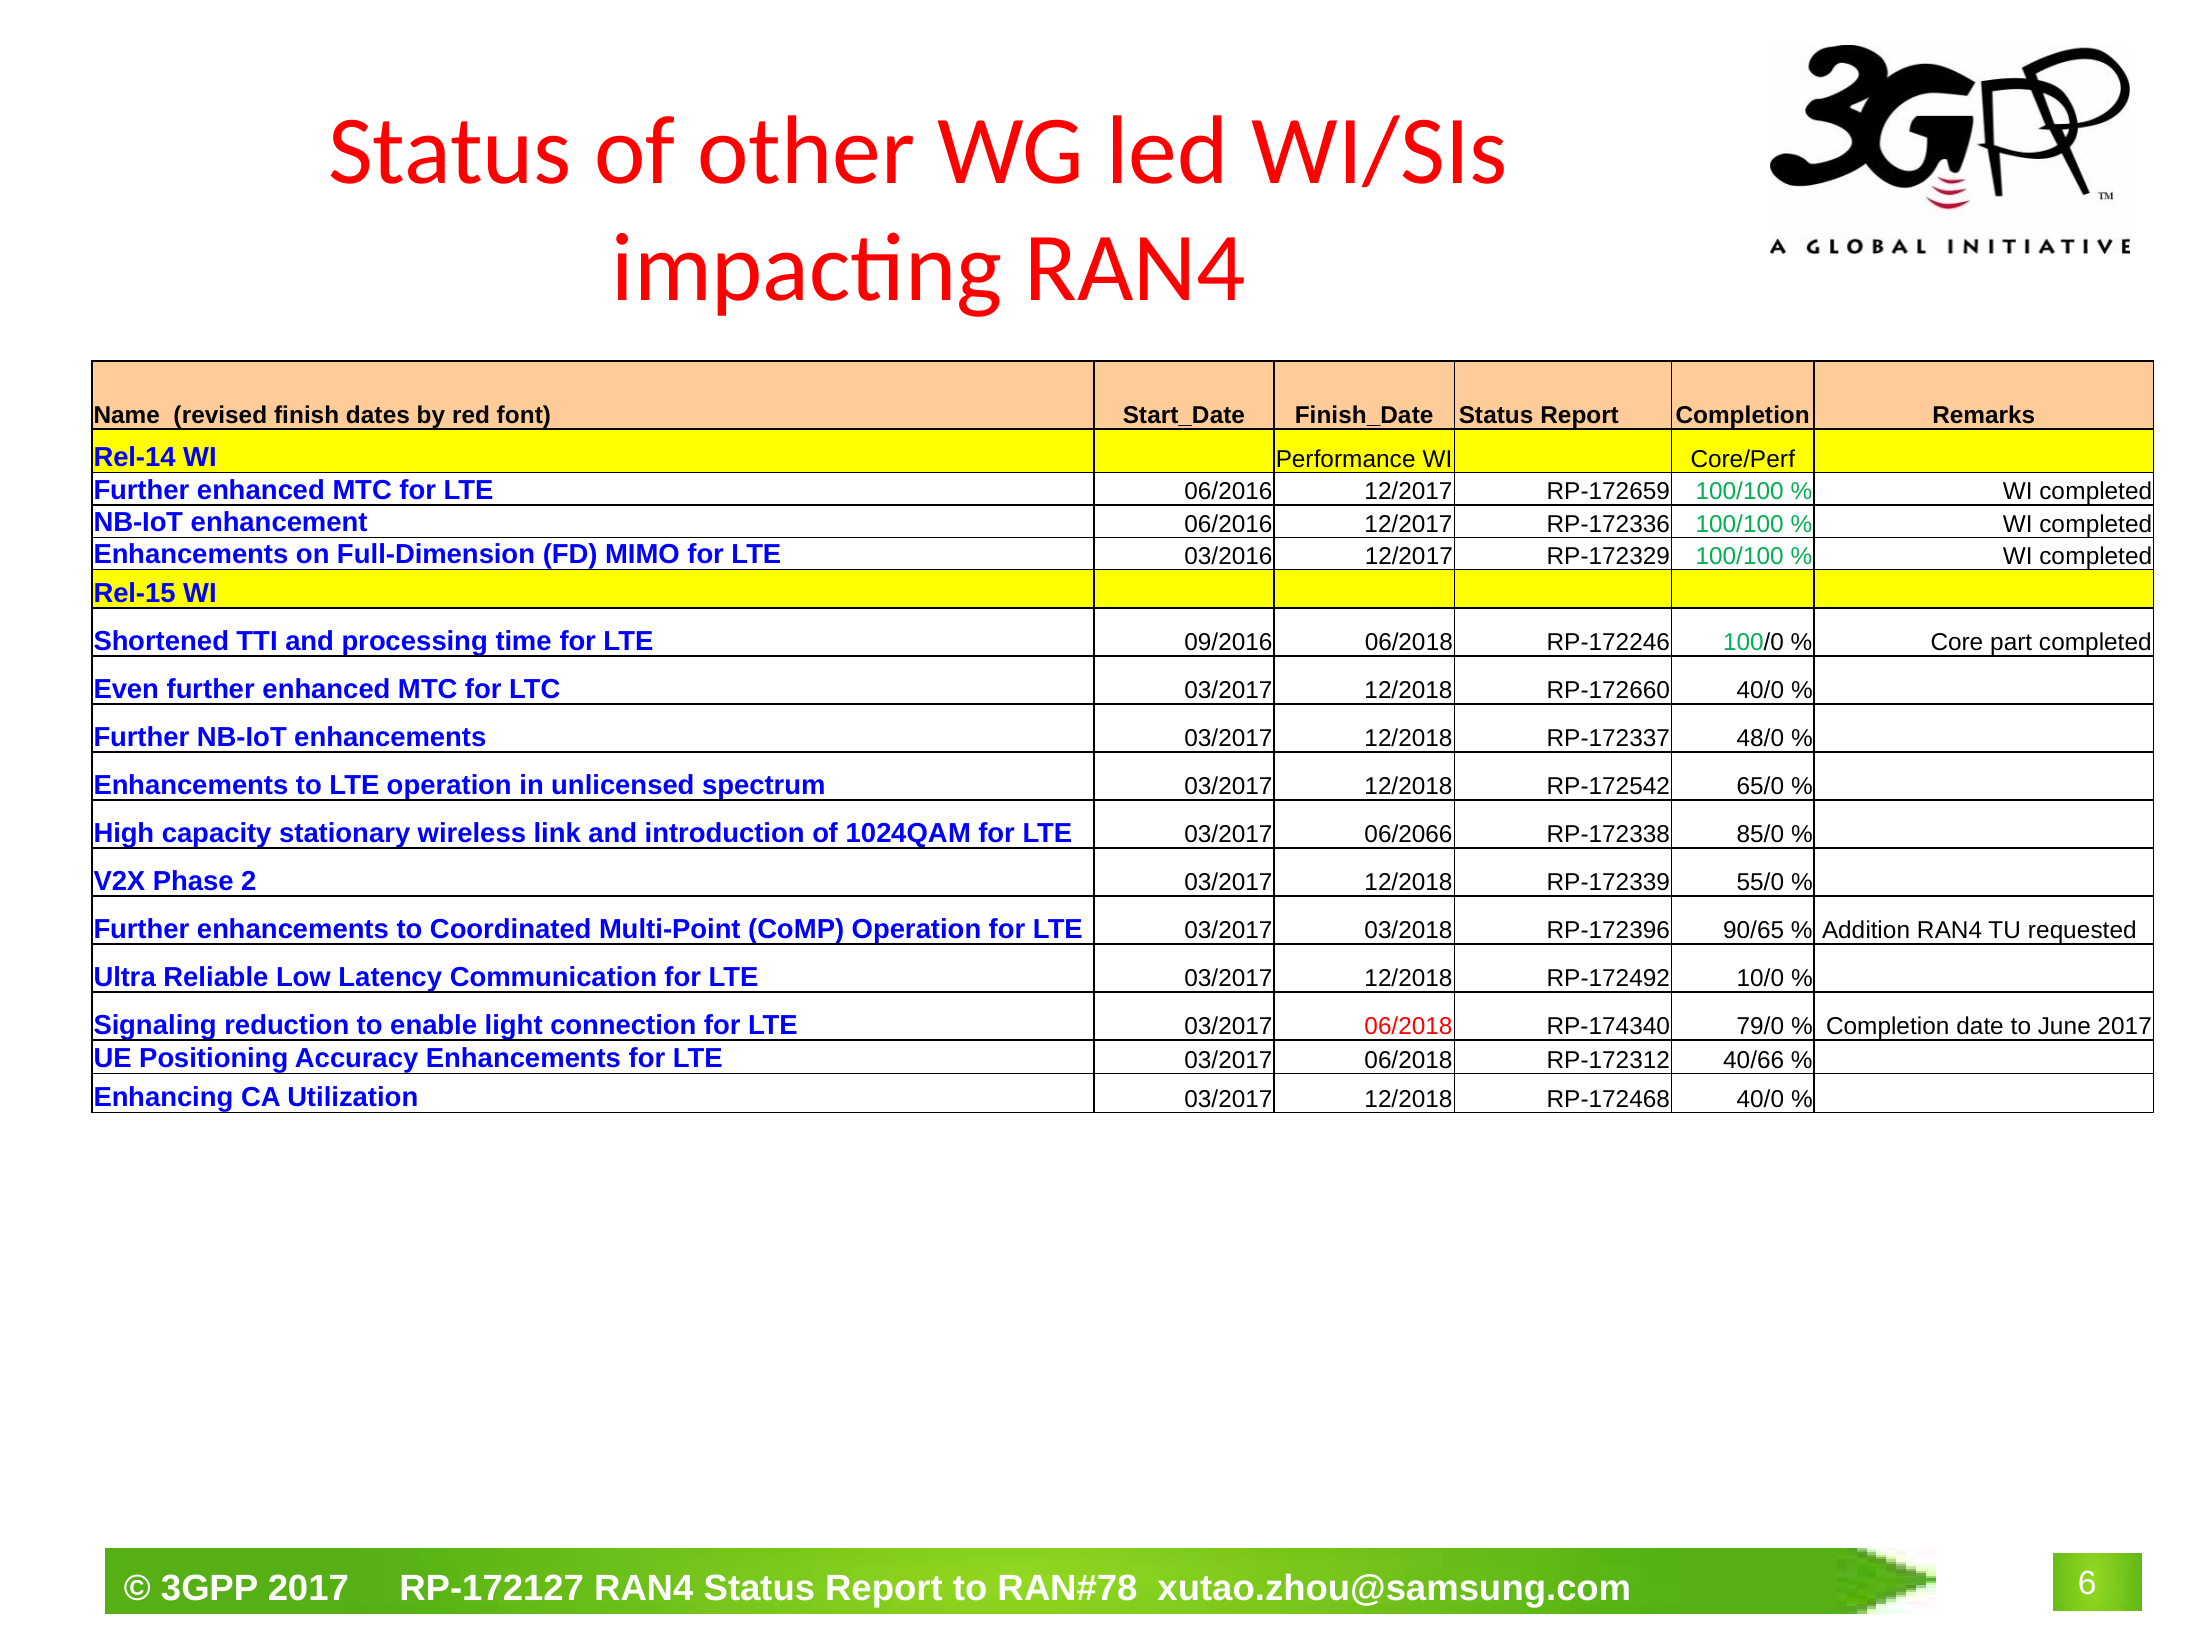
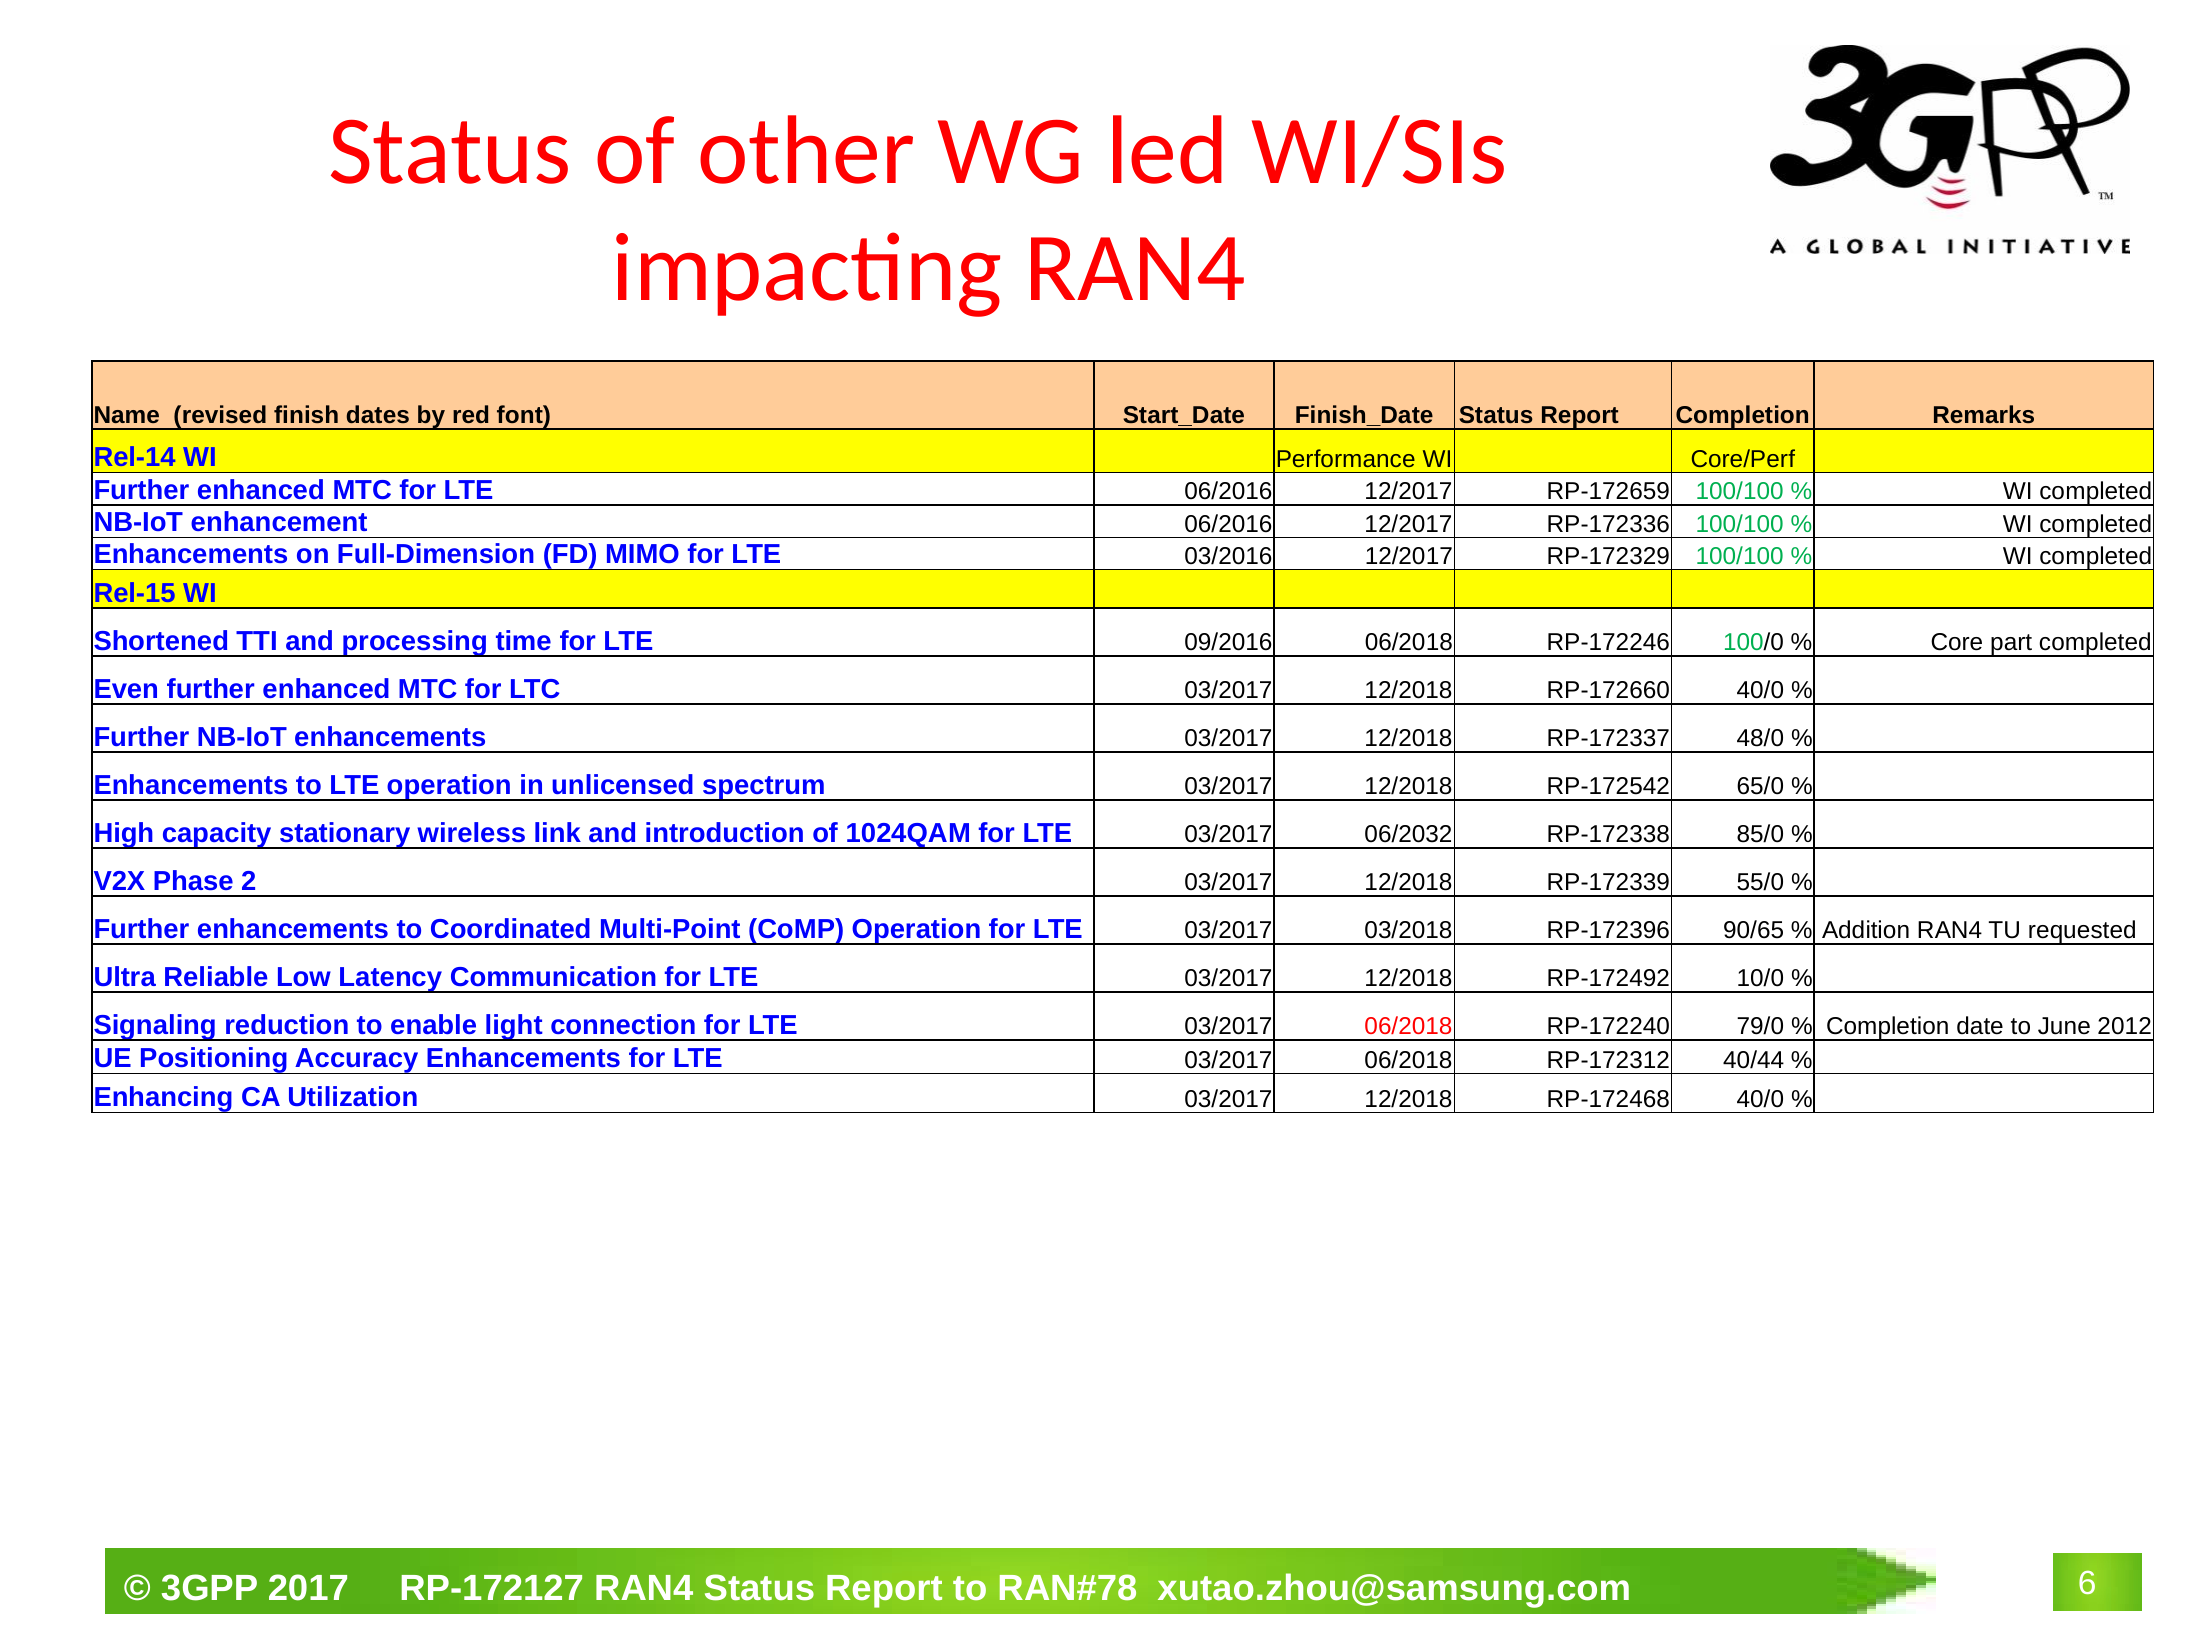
06/2066: 06/2066 -> 06/2032 (1409, 835)
RP-174340: RP-174340 -> RP-172240 (1608, 1027)
June 2017: 2017 -> 2012 (2125, 1027)
40/66: 40/66 -> 40/44 (1754, 1060)
